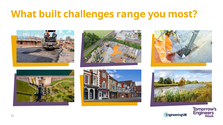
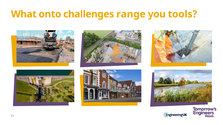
built: built -> onto (50, 14)
most: most -> tools (183, 14)
